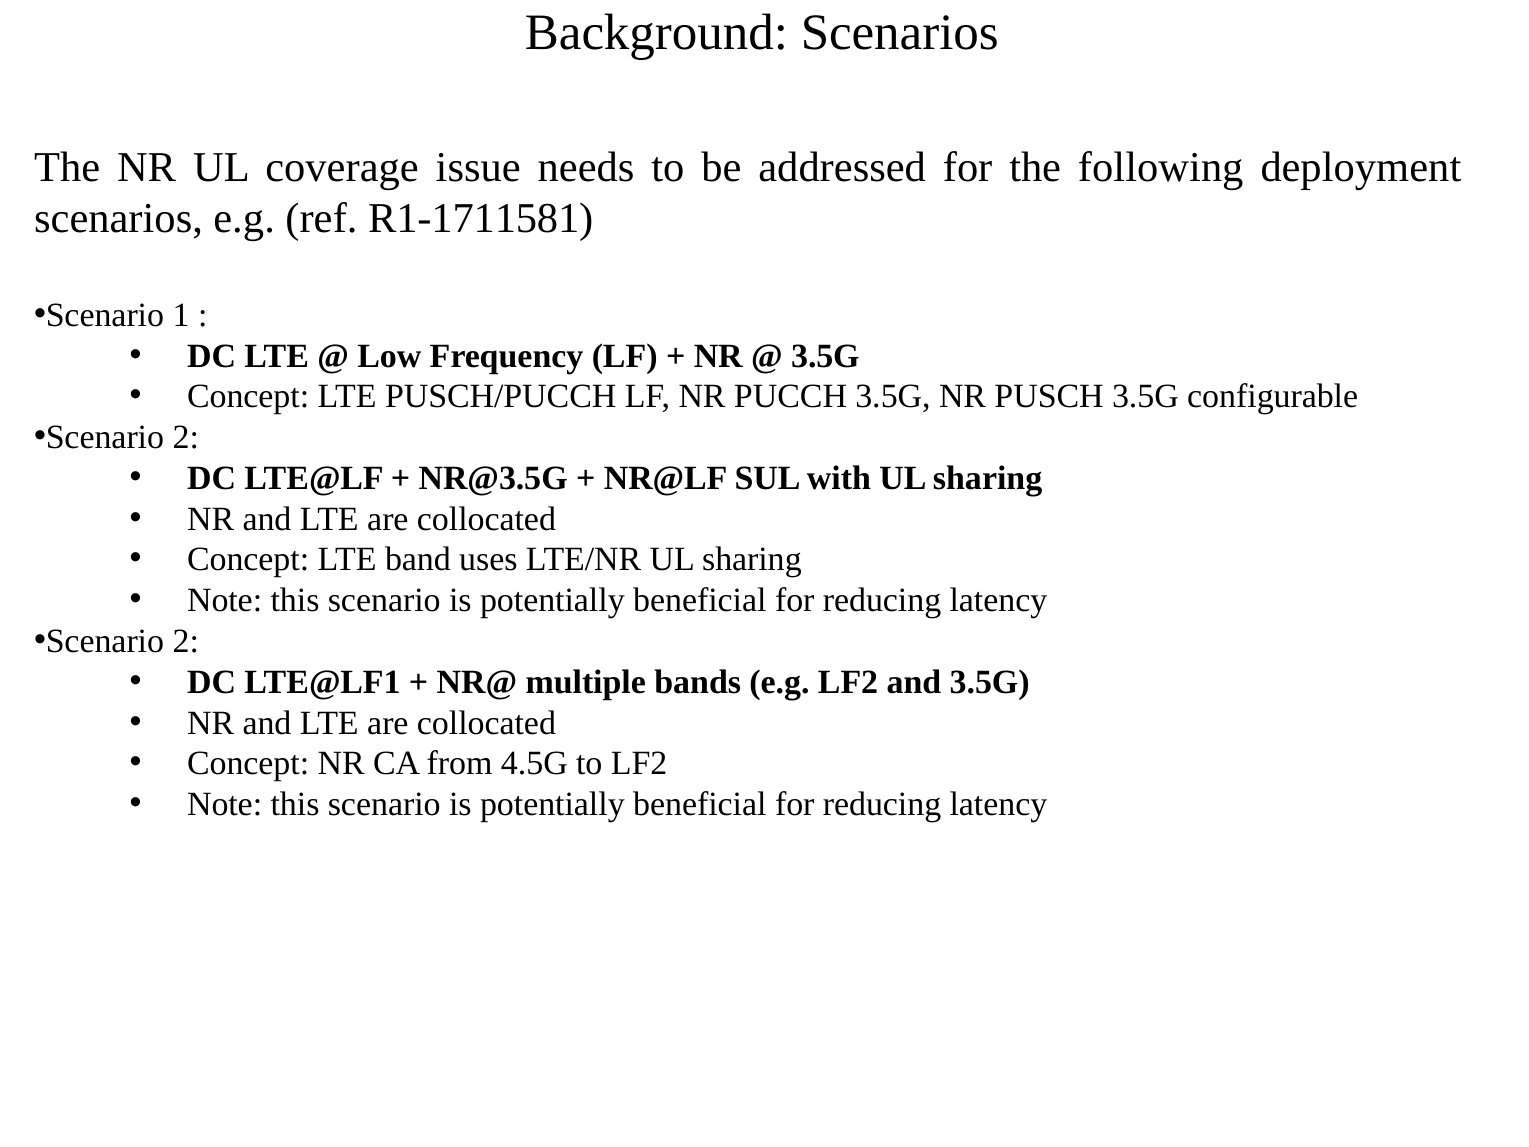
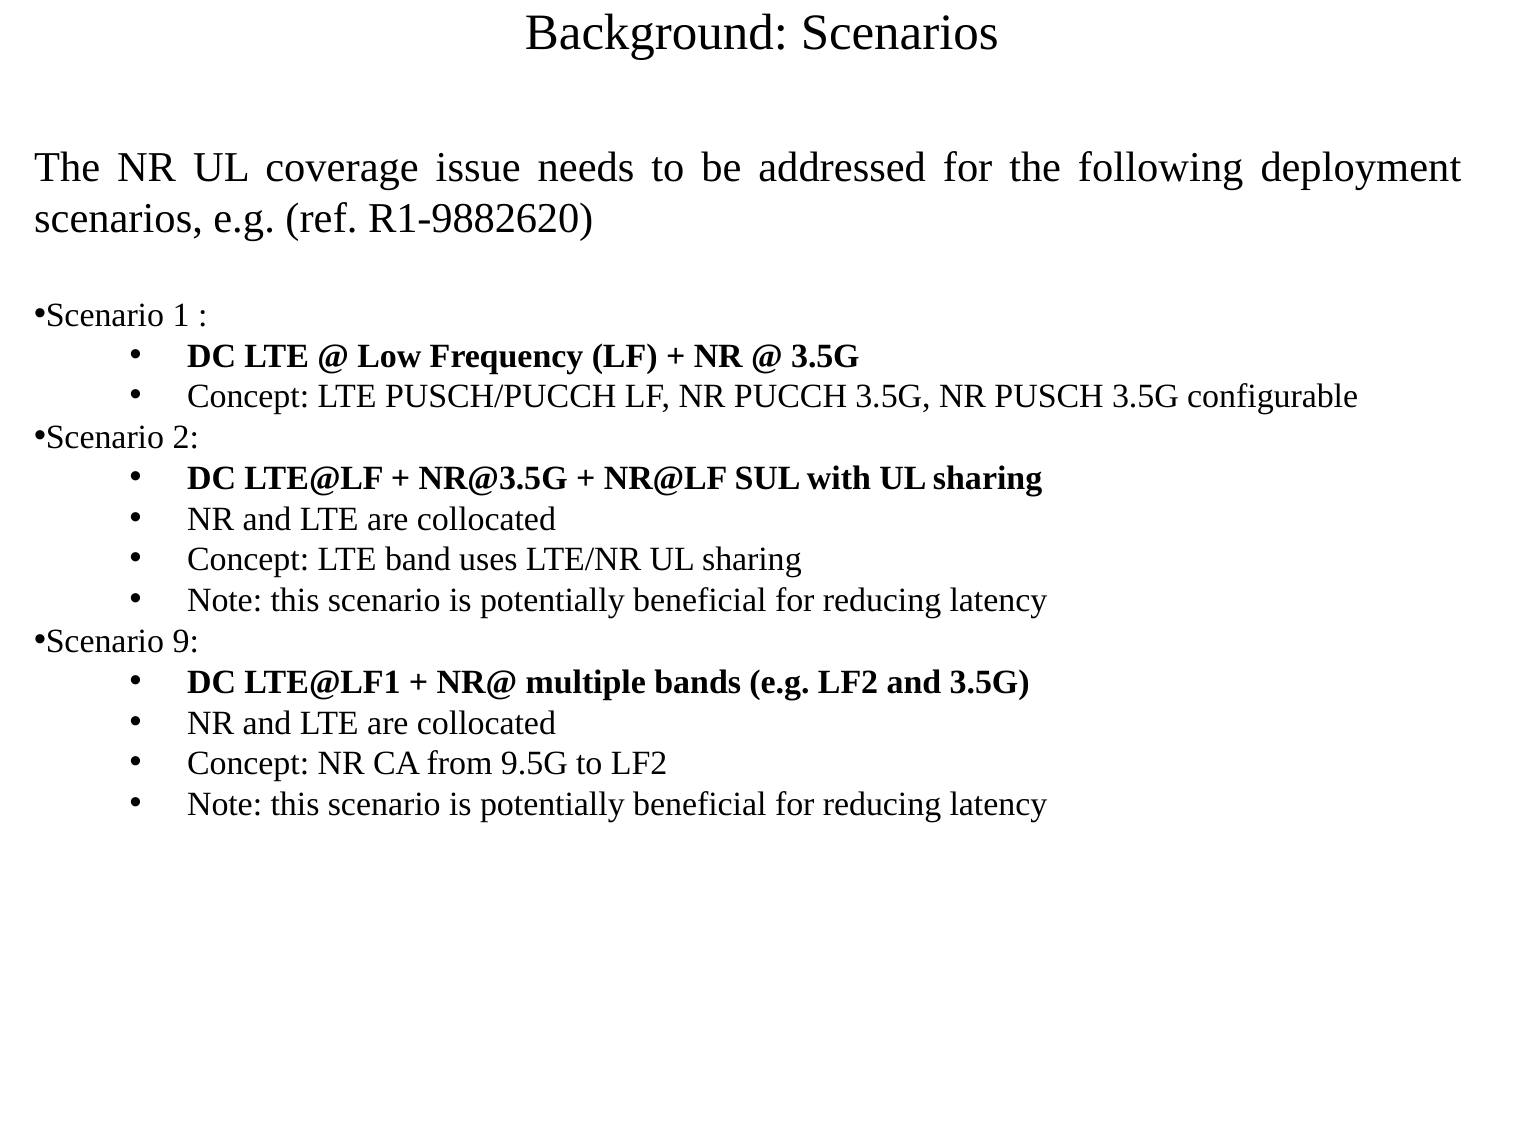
R1-1711581: R1-1711581 -> R1-9882620 (481, 219)
2: 2 -> 9 (186, 641)
4.5G: 4.5G -> 9.5G (534, 763)
